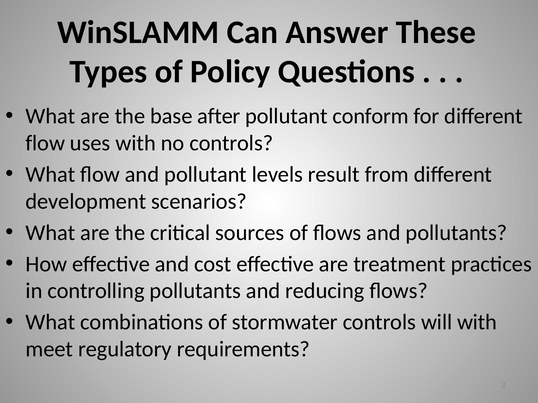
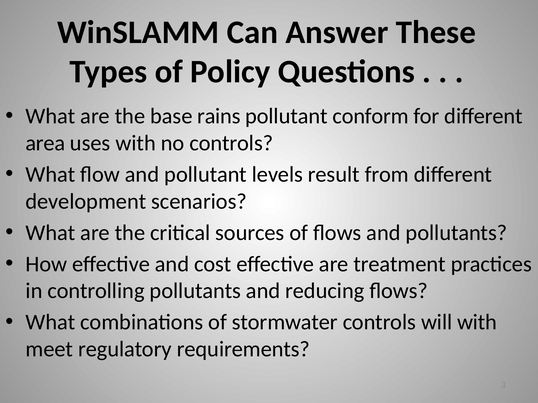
after: after -> rains (219, 116)
flow: flow -> area (45, 143)
